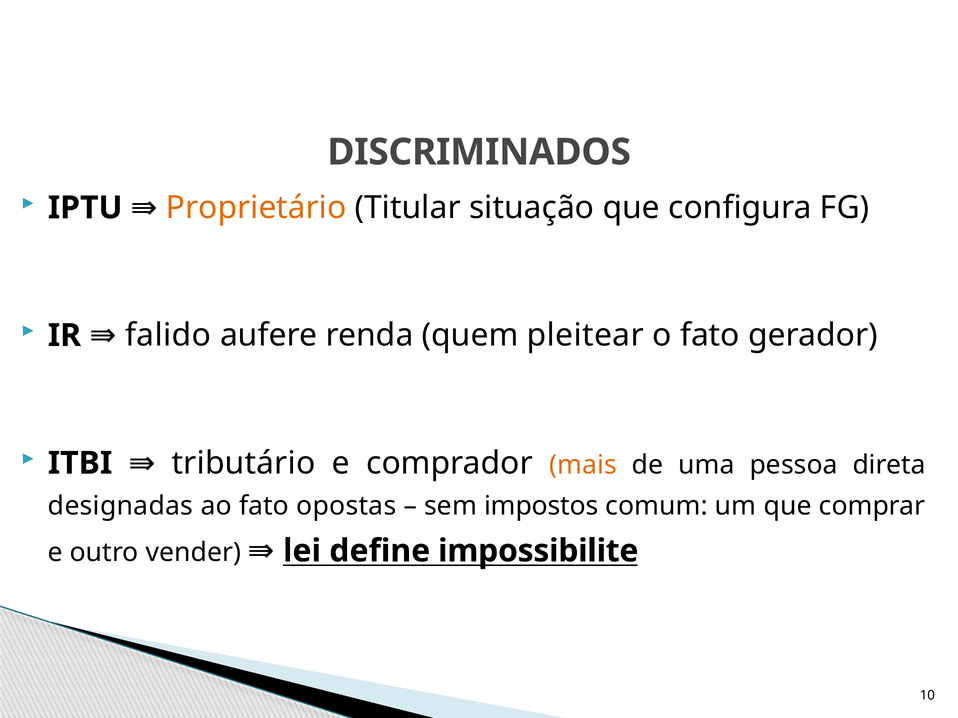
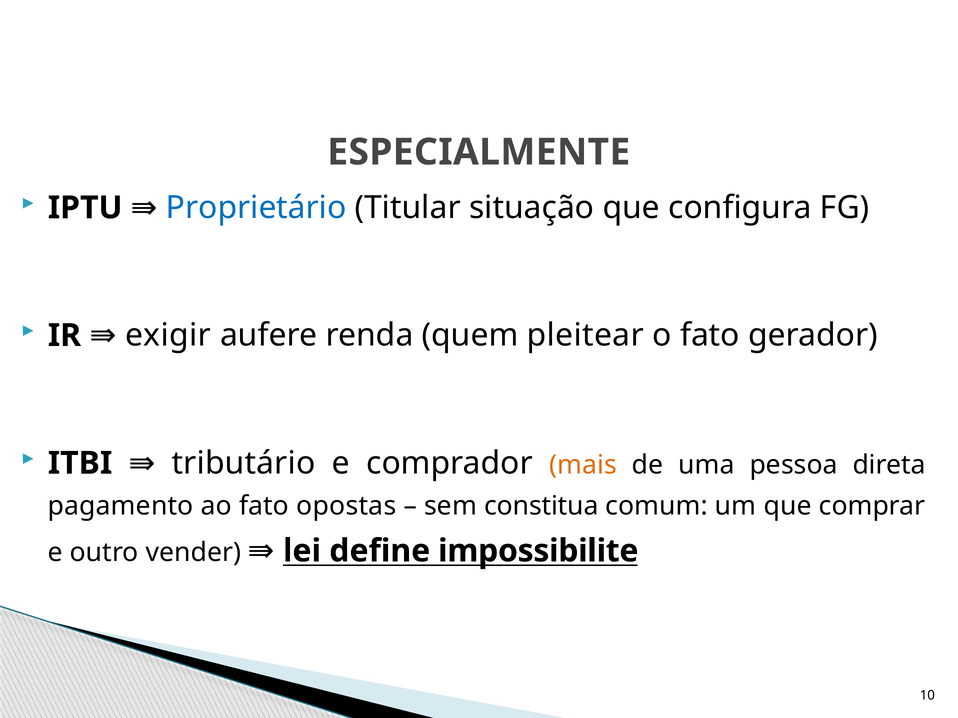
DISCRIMINADOS: DISCRIMINADOS -> ESPECIALMENTE (479, 152)
Proprietário colour: orange -> blue (256, 208)
falido: falido -> exigir (168, 336)
designadas: designadas -> pagamento (121, 506)
impostos: impostos -> constitua (541, 506)
